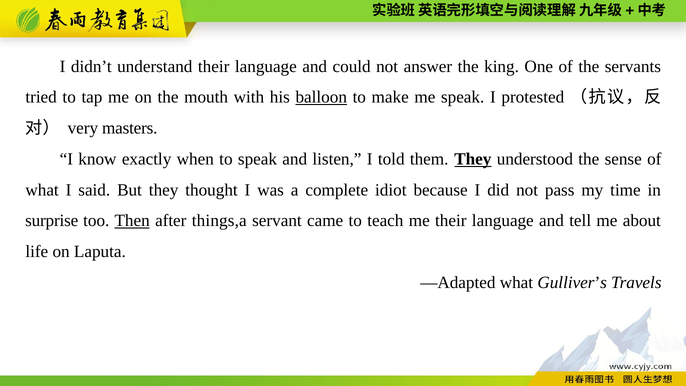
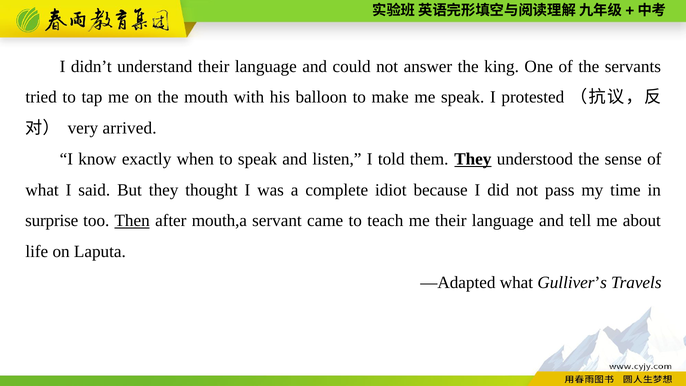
balloon underline: present -> none (321, 97)
masters: masters -> arrived (130, 128)
things,a: things,a -> mouth,a (219, 221)
